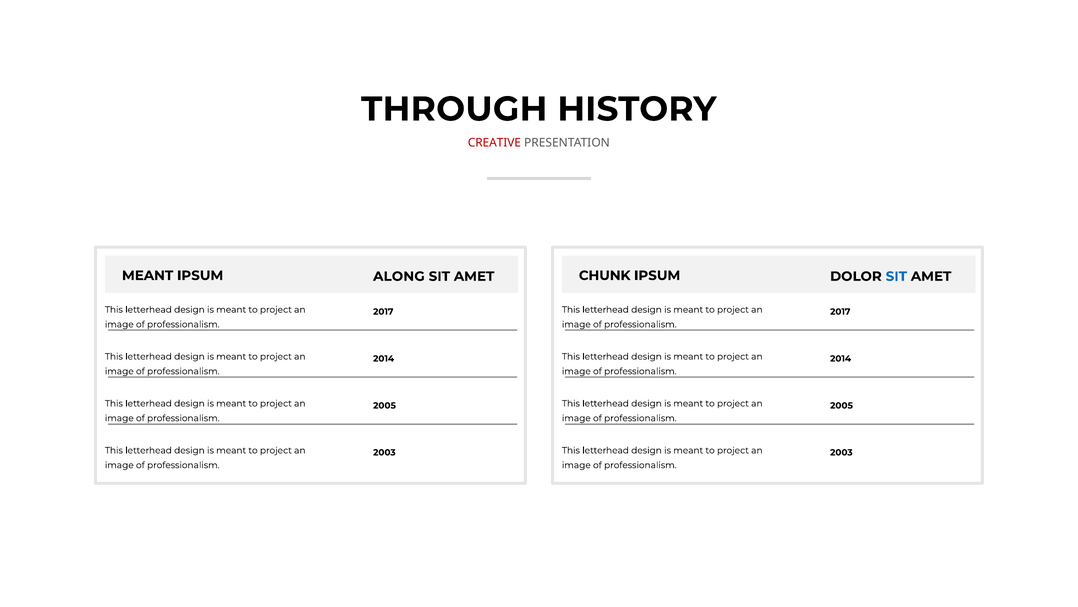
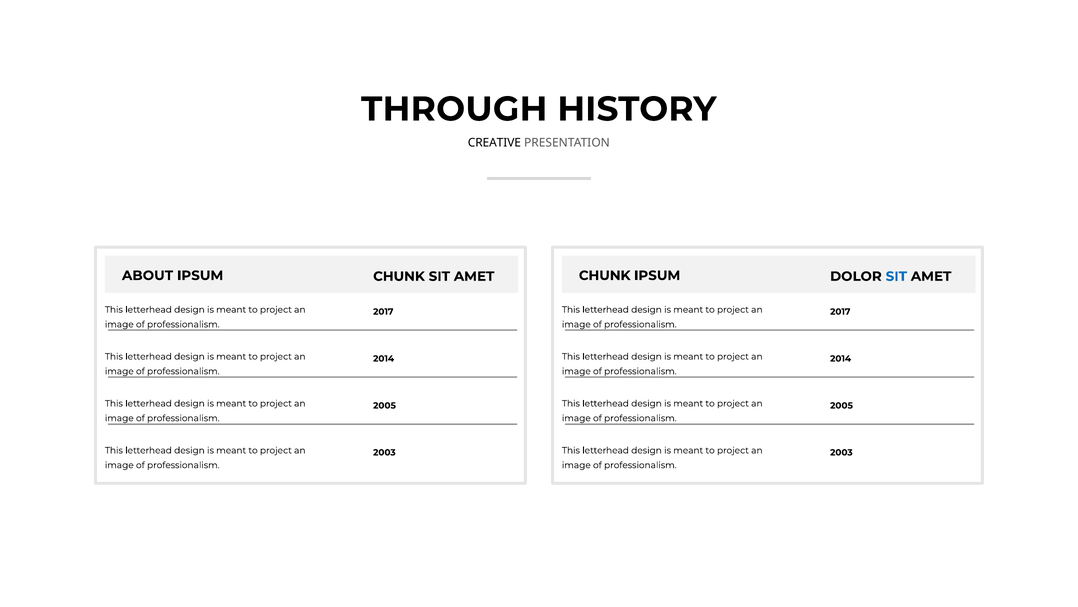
CREATIVE colour: red -> black (494, 143)
MEANT: MEANT -> ABOUT (148, 275)
IPSUM ALONG: ALONG -> CHUNK (399, 276)
